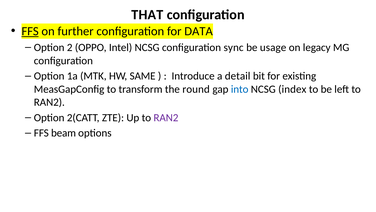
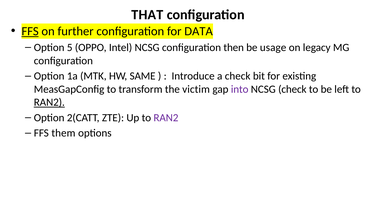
2: 2 -> 5 (70, 47)
sync: sync -> then (234, 47)
a detail: detail -> check (238, 76)
round: round -> victim (196, 89)
into colour: blue -> purple (240, 89)
NCSG index: index -> check (292, 89)
RAN2 underline: none -> present (49, 102)
beam: beam -> them (63, 133)
